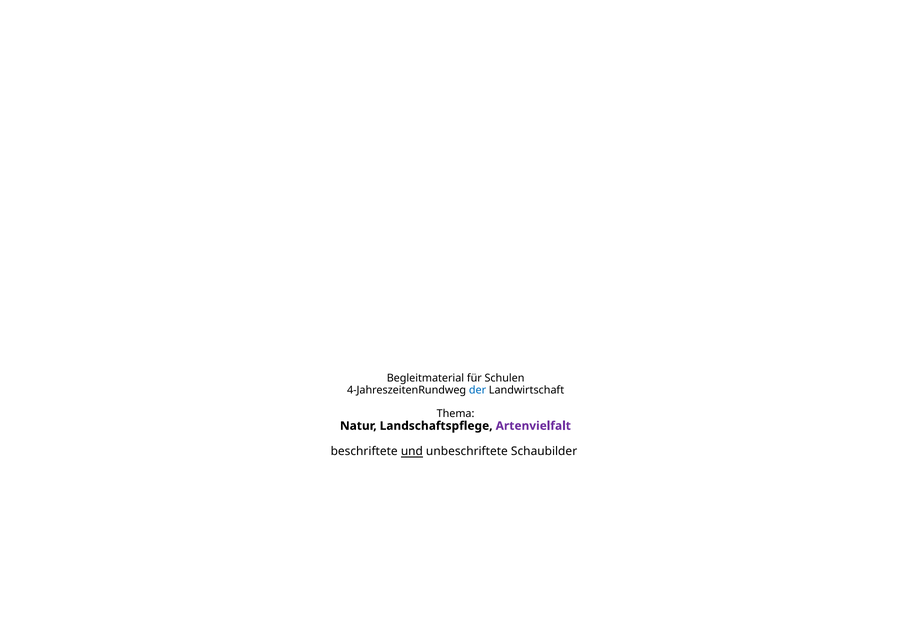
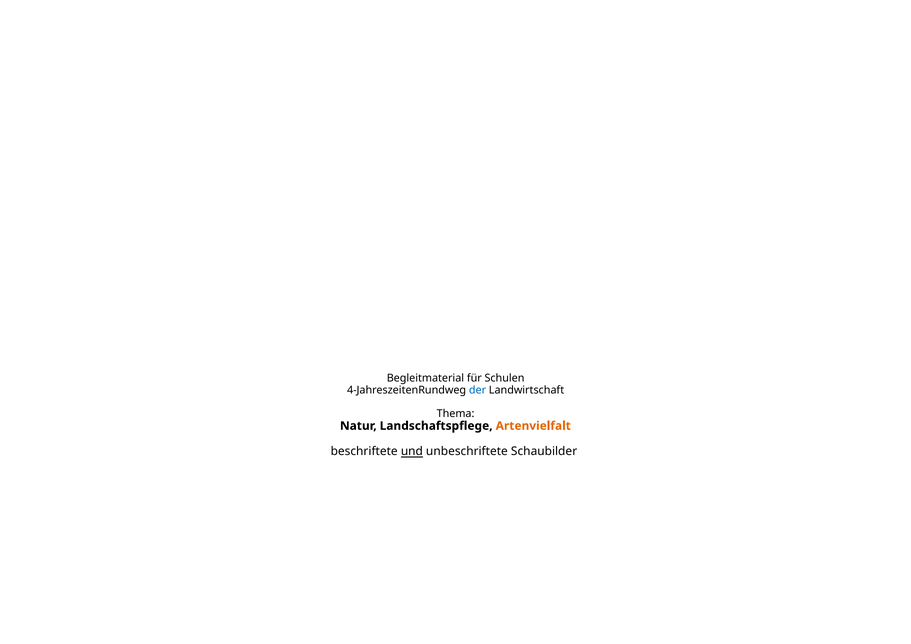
Artenvielfalt colour: purple -> orange (533, 426)
